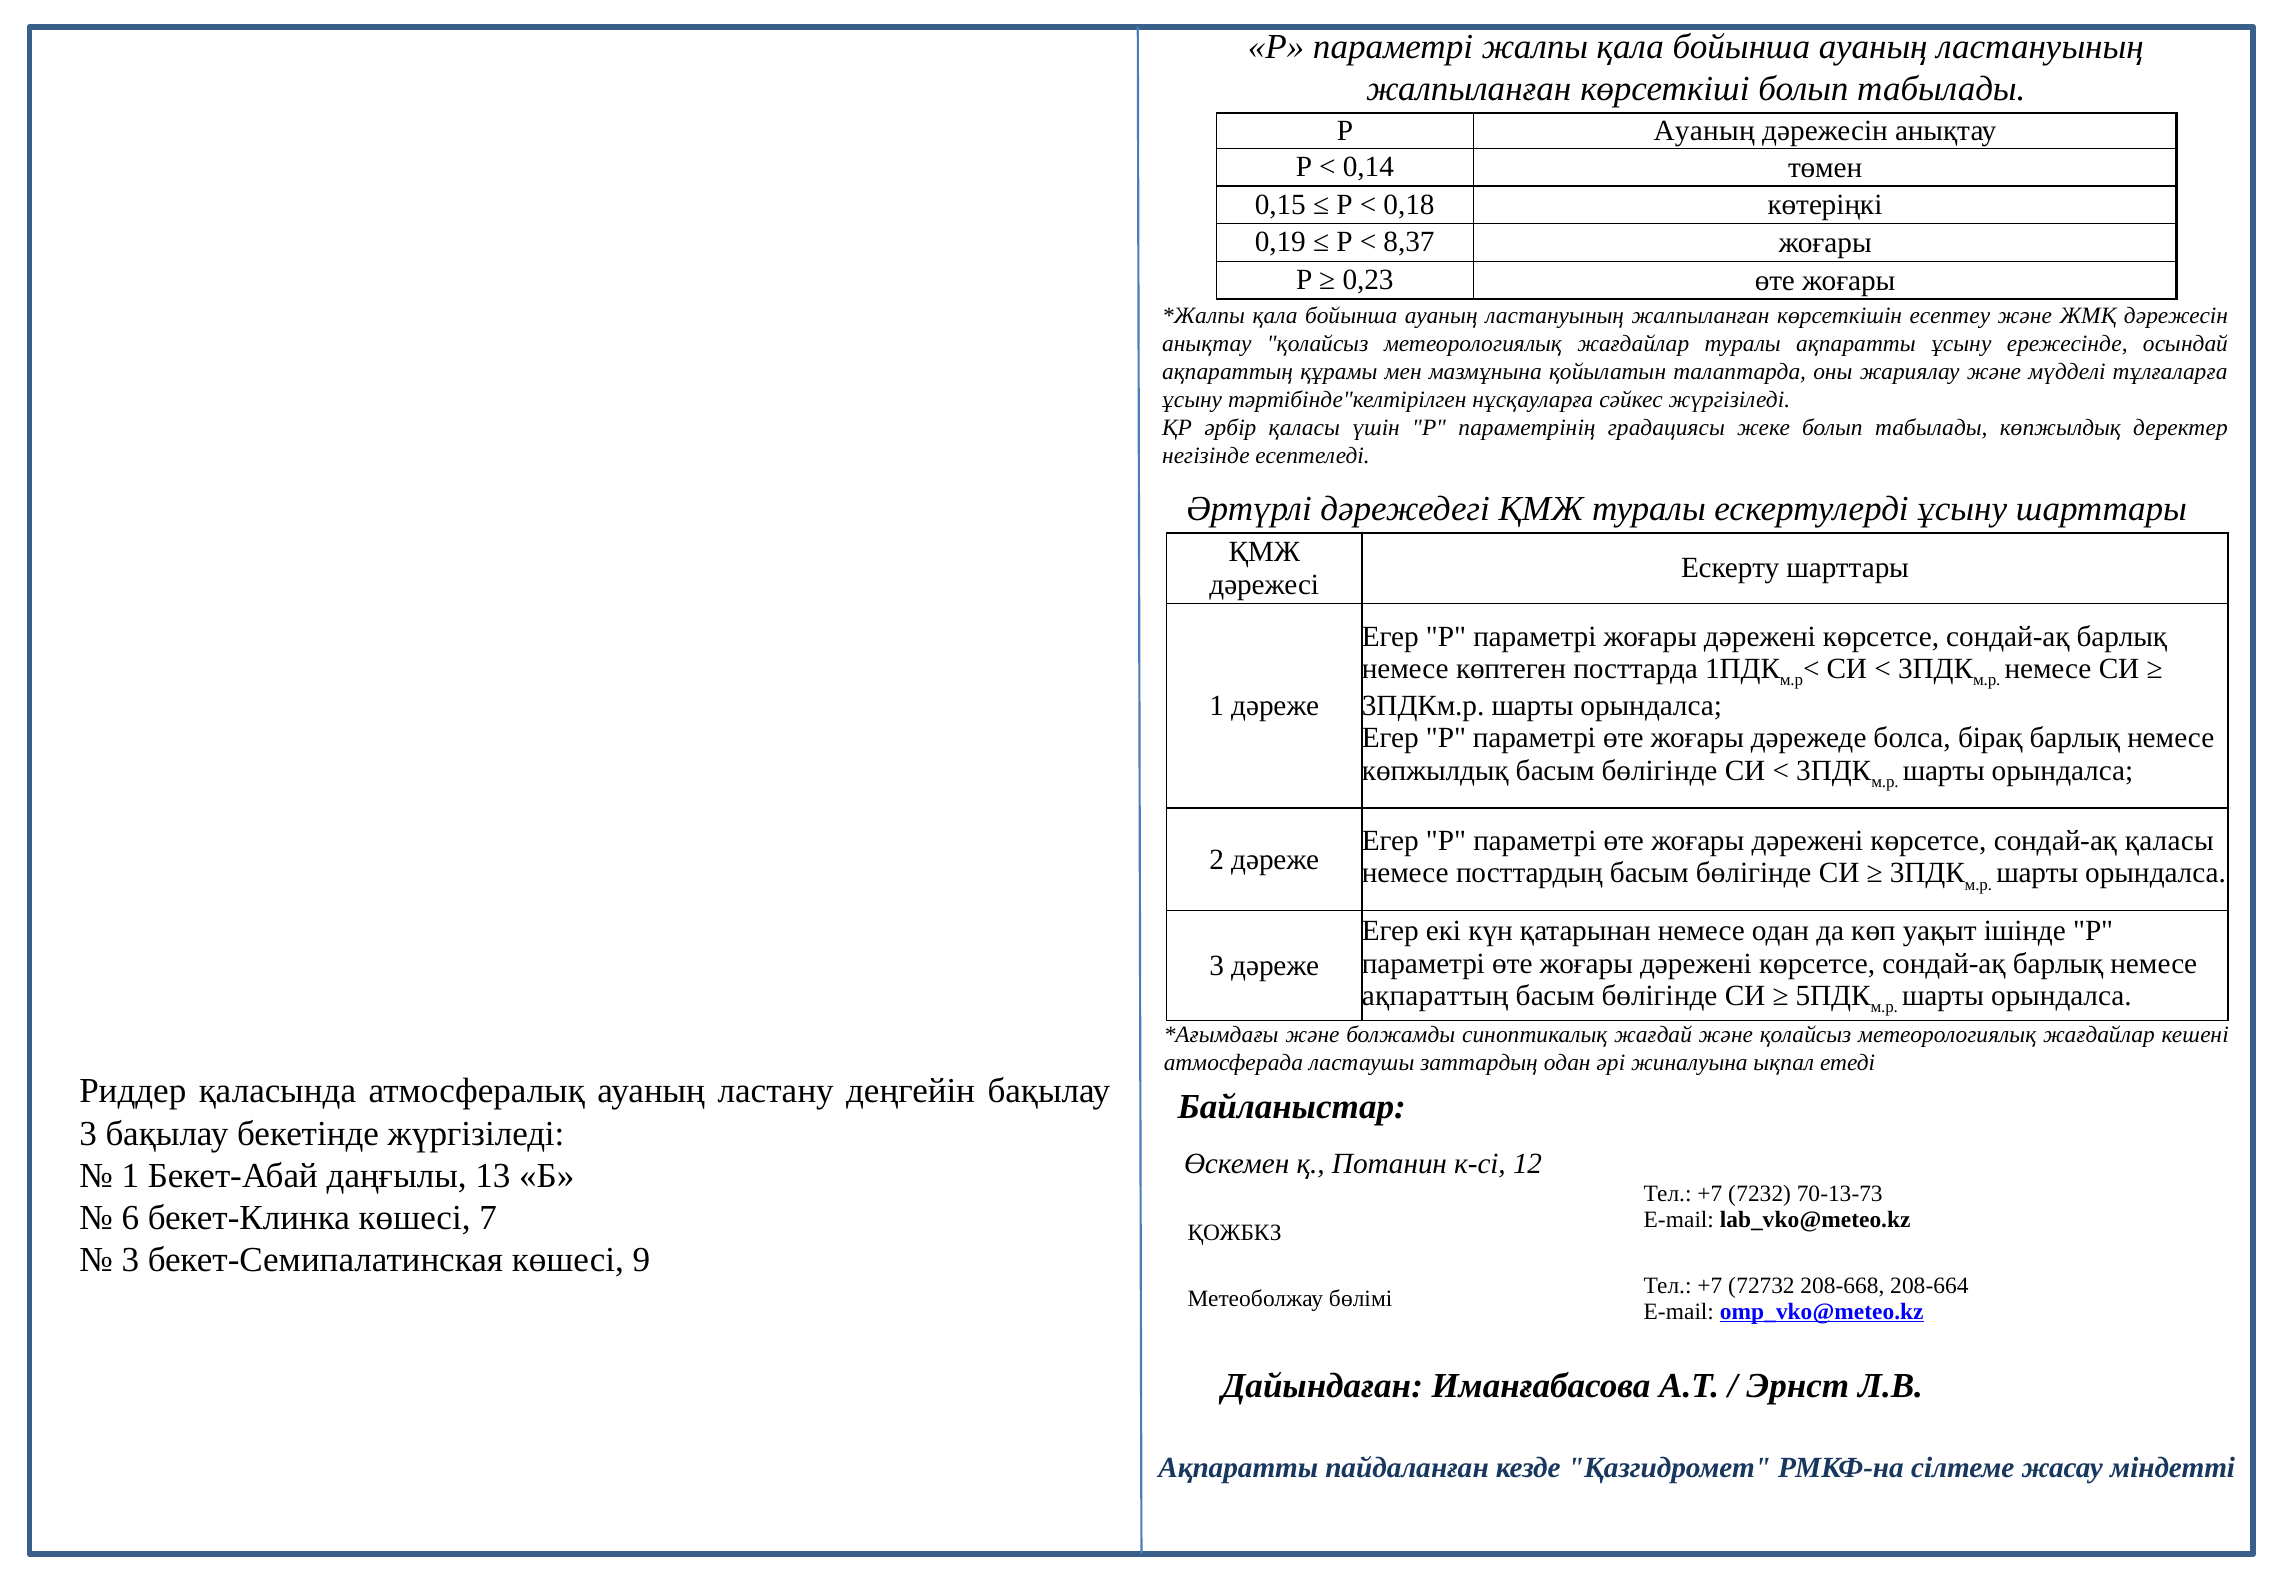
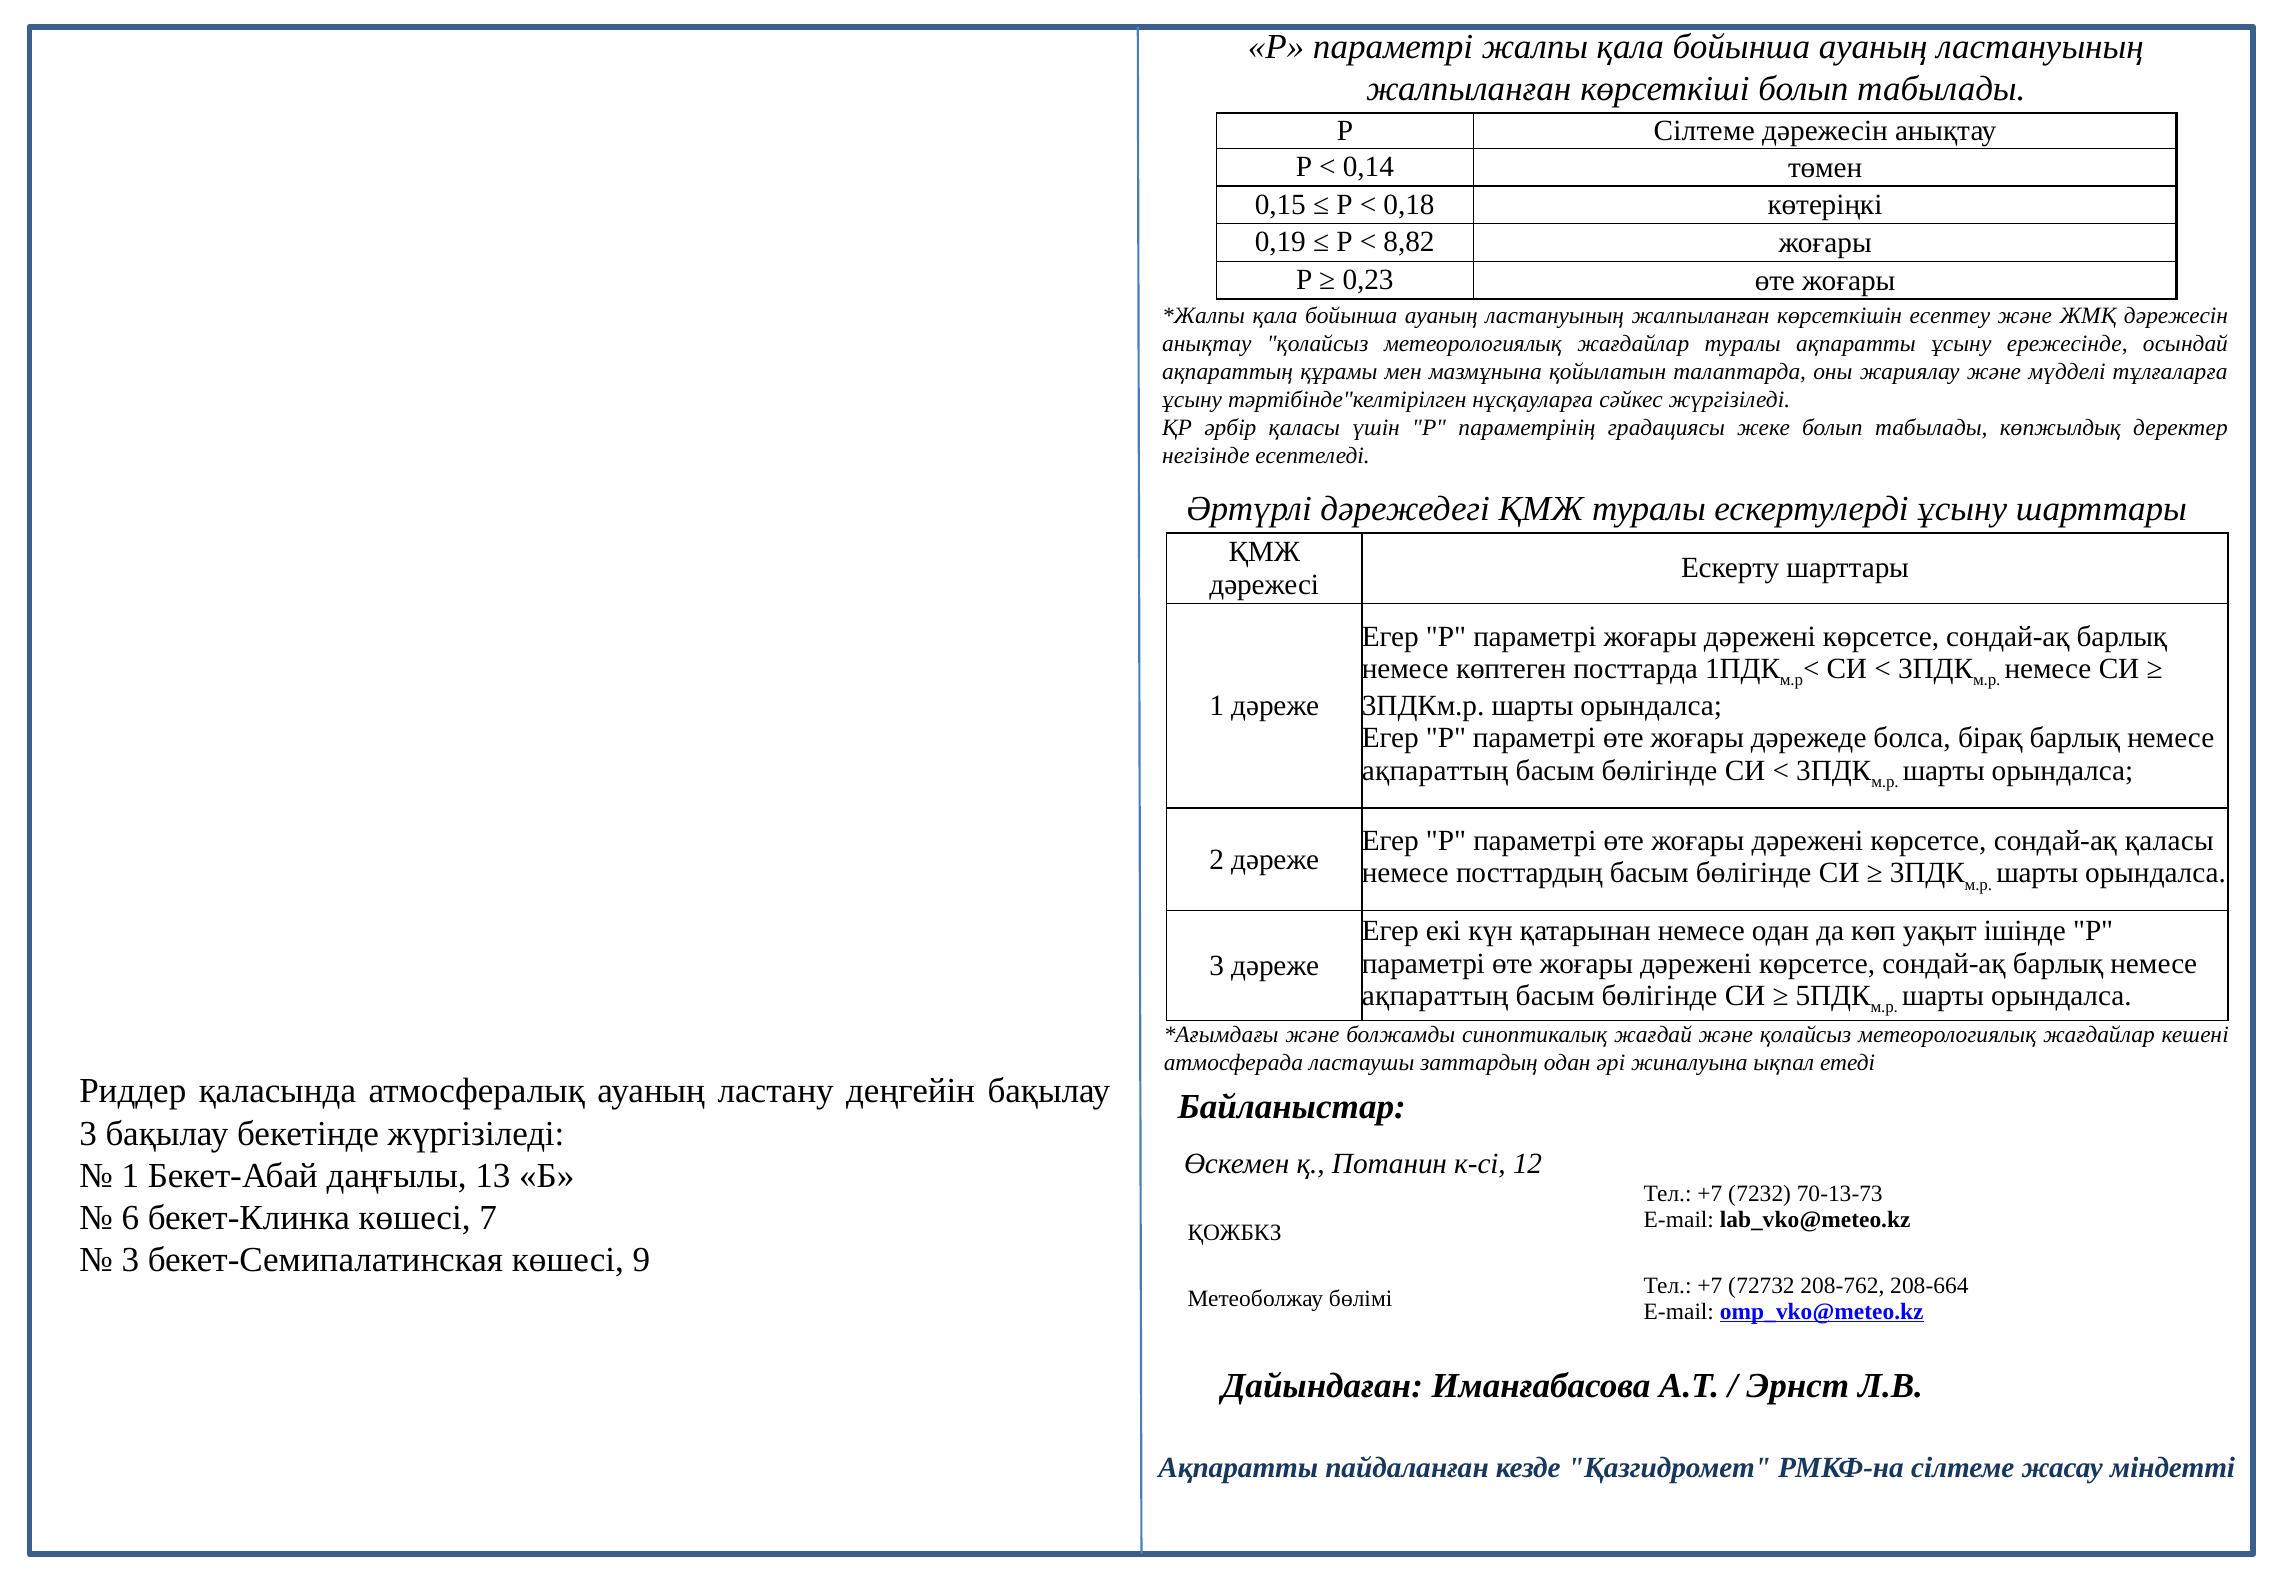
Р Ауаның: Ауаның -> Сілтеме (1704, 131)
8,37: 8,37 -> 8,82 (1409, 242)
көпжылдық: көпжылдық -> ақпараттың (1435, 770)
208-668: 208-668 -> 208-762 (1842, 1285)
